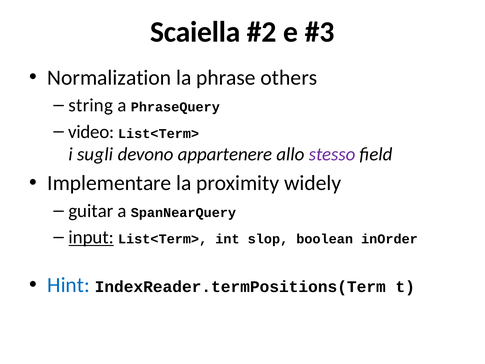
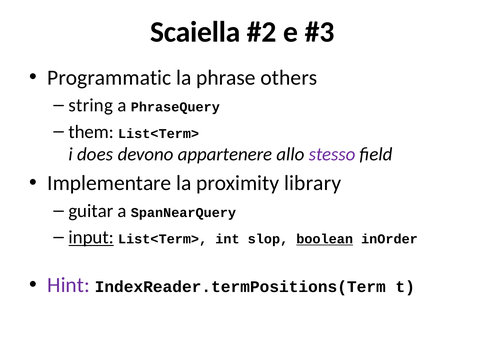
Normalization: Normalization -> Programmatic (109, 78)
video: video -> them (91, 132)
sugli: sugli -> does (95, 154)
widely: widely -> library (313, 183)
boolean underline: none -> present (325, 239)
Hint colour: blue -> purple (69, 285)
